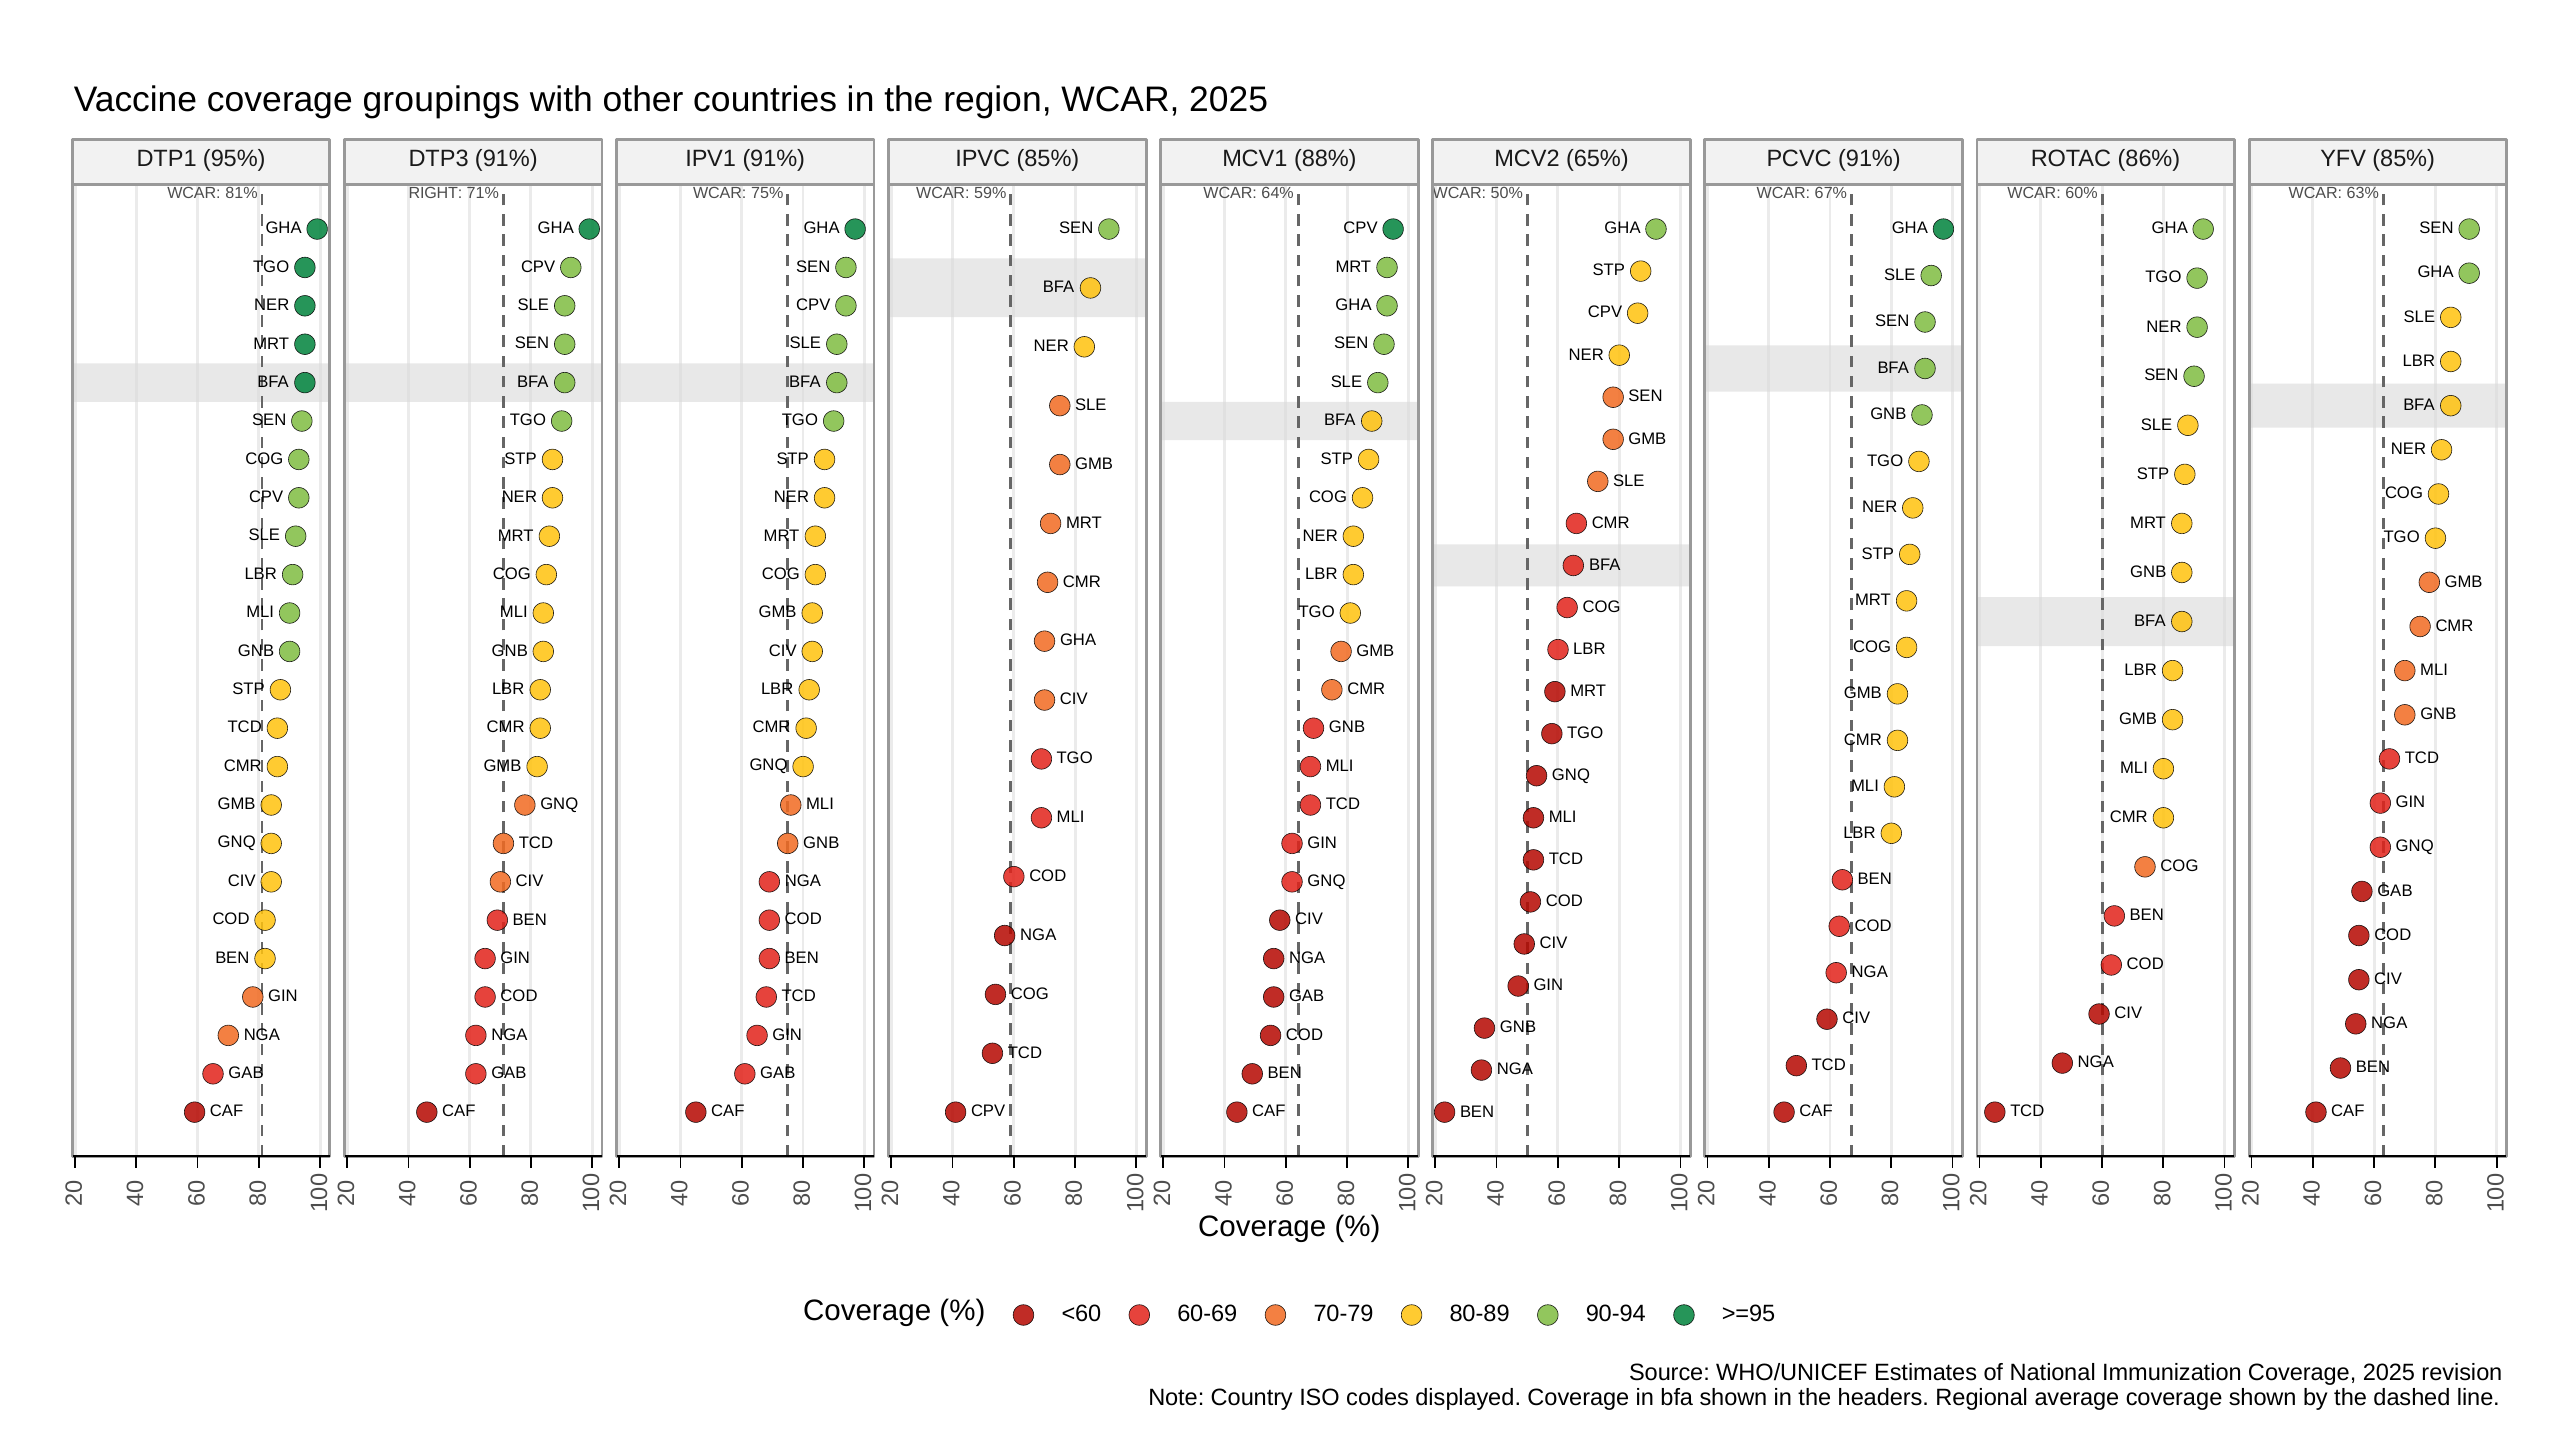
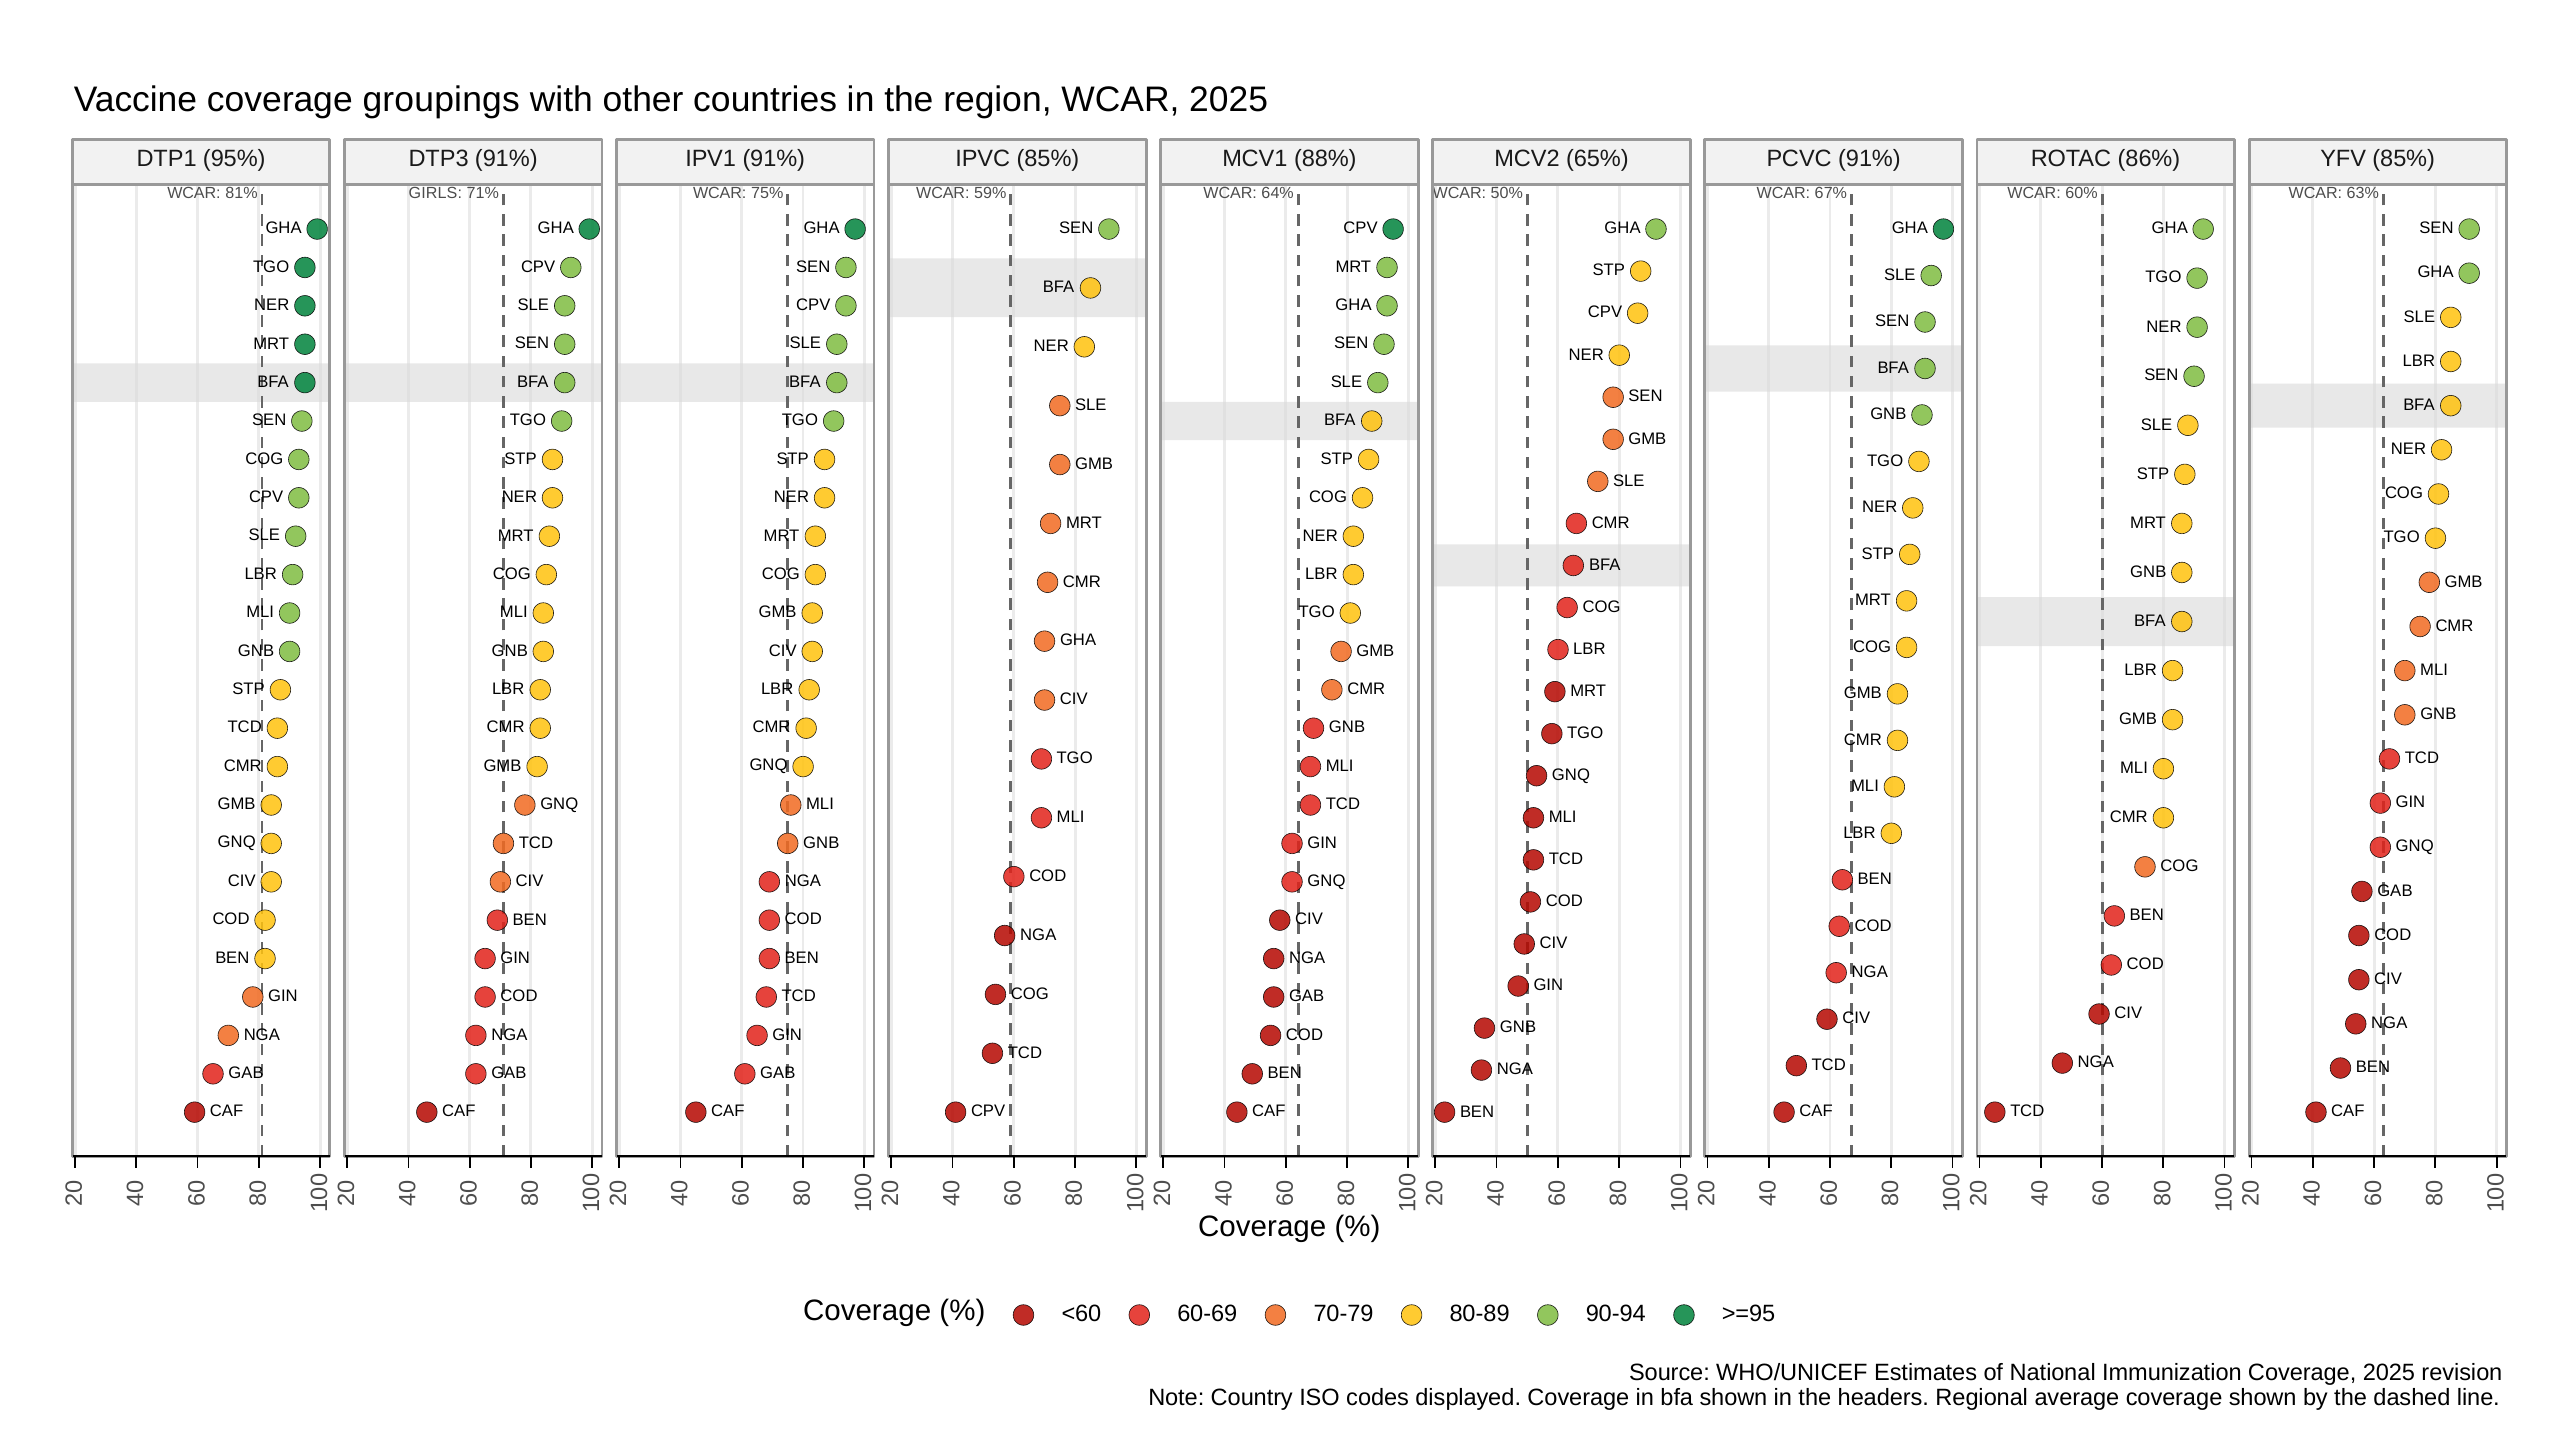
RIGHT: RIGHT -> GIRLS (435, 193)
